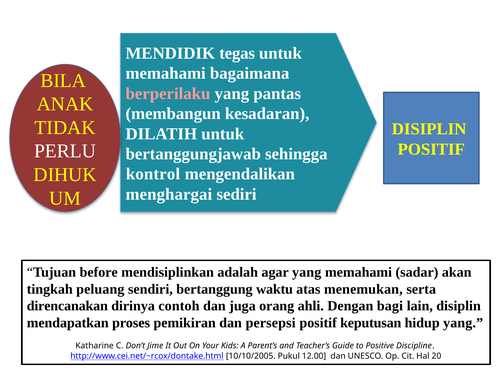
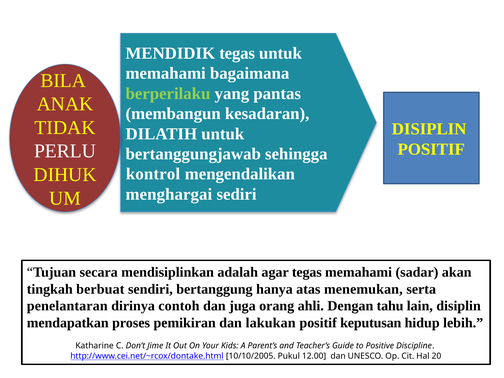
berperilaku colour: pink -> light green (168, 93)
before: before -> secara (99, 272)
agar yang: yang -> tegas (307, 272)
peluang: peluang -> berbuat (100, 289)
waktu: waktu -> hanya (274, 289)
direncanakan: direncanakan -> penelantaran (67, 306)
bagi: bagi -> tahu (390, 306)
persepsi: persepsi -> lakukan (271, 323)
hidup yang: yang -> lebih (463, 323)
